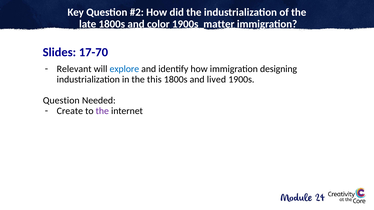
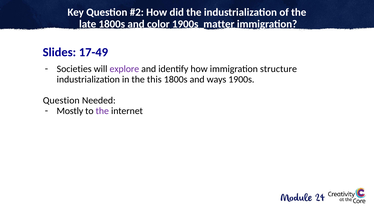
17-70: 17-70 -> 17-49 (93, 52)
Relevant: Relevant -> Societies (74, 69)
explore colour: blue -> purple (124, 69)
designing: designing -> structure (278, 69)
lived: lived -> ways (217, 80)
Create: Create -> Mostly (70, 111)
